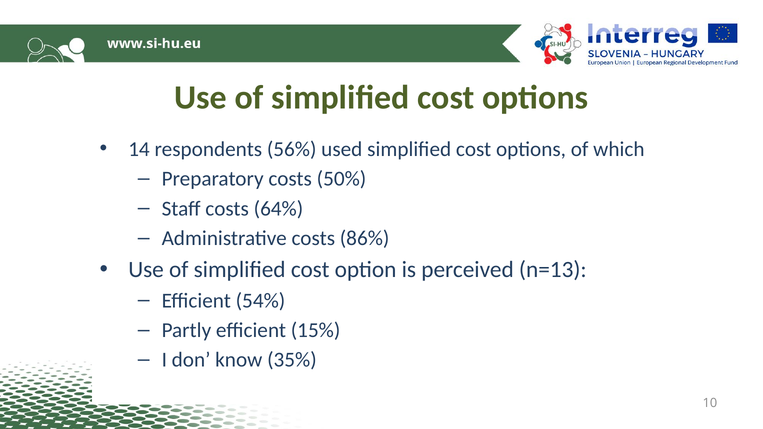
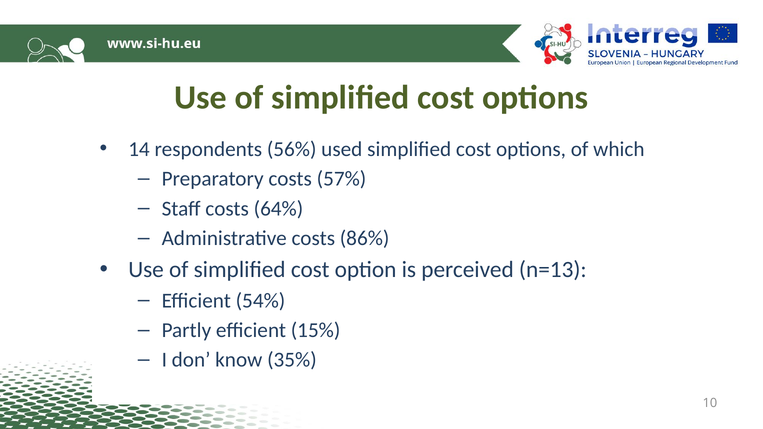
50%: 50% -> 57% (341, 179)
